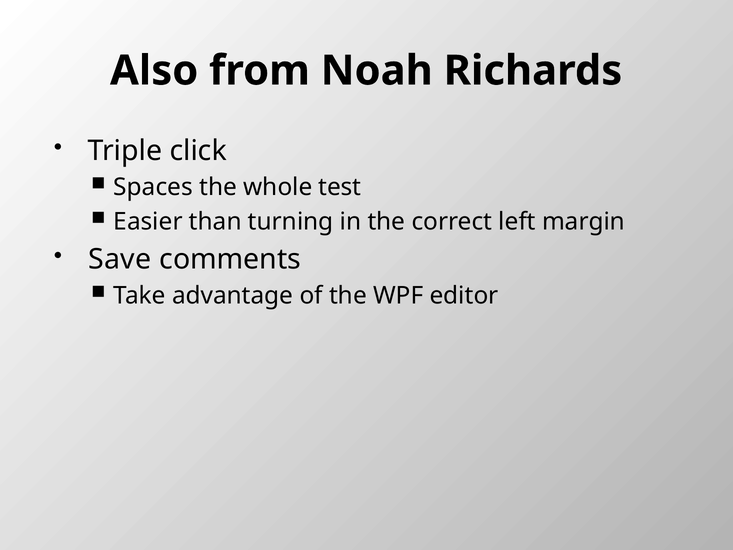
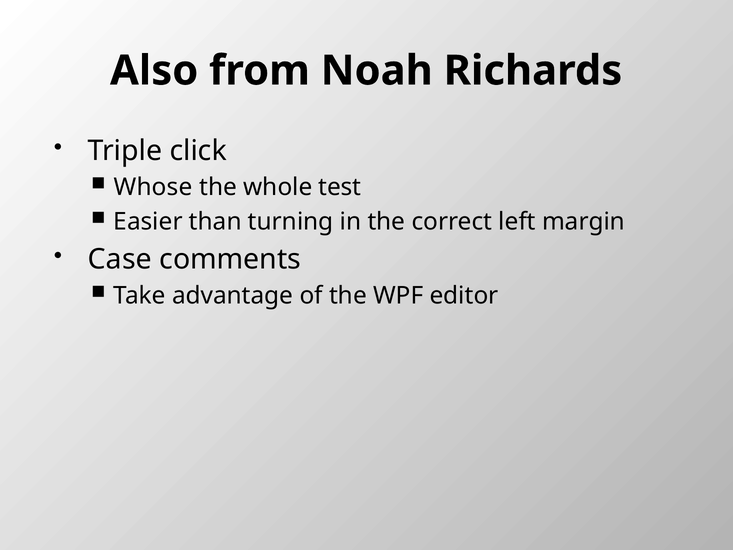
Spaces: Spaces -> Whose (153, 187)
Save: Save -> Case (120, 259)
